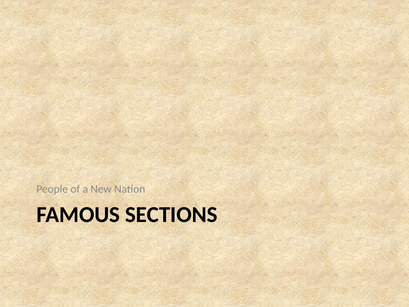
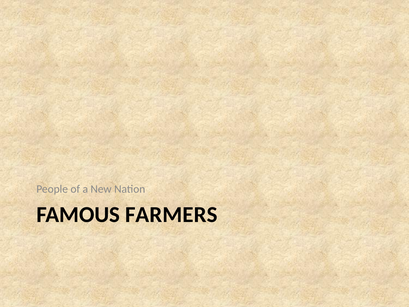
SECTIONS: SECTIONS -> FARMERS (171, 214)
